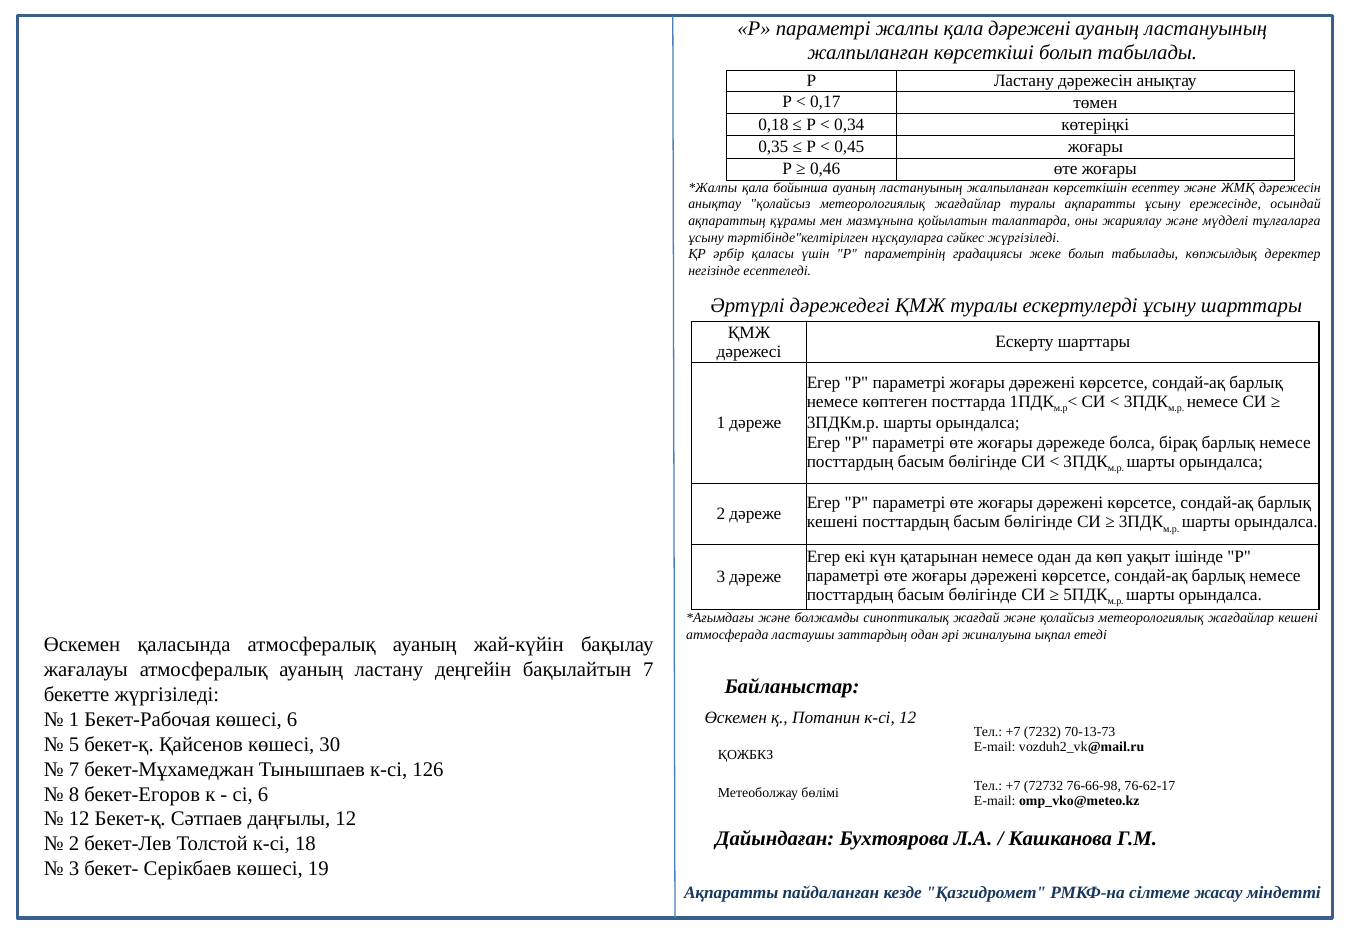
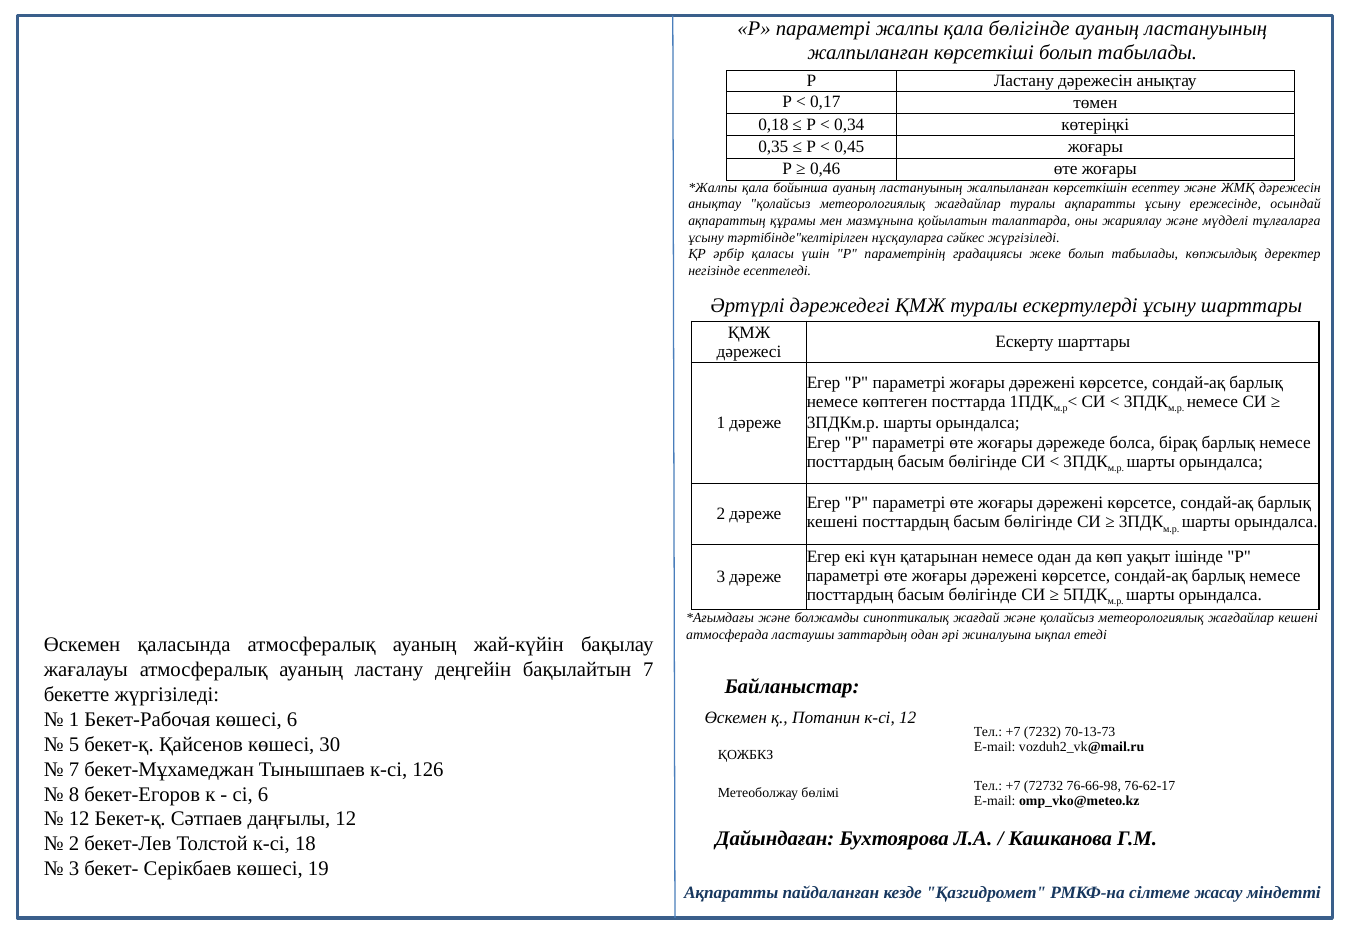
қала дәрежені: дәрежені -> бөлігінде (1029, 28)
